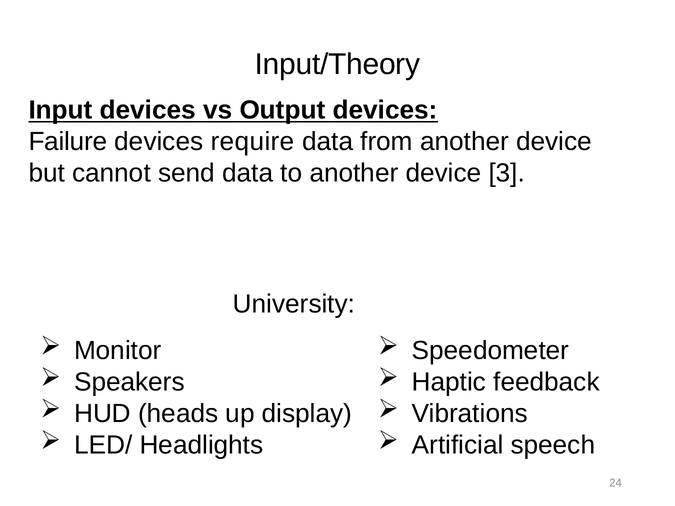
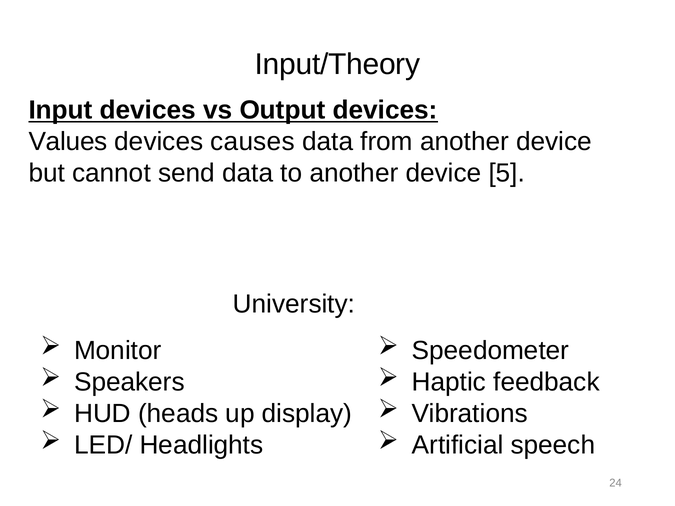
Failure: Failure -> Values (68, 142)
require: require -> causes (253, 142)
3: 3 -> 5 (507, 173)
